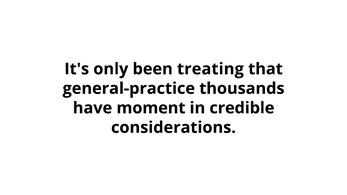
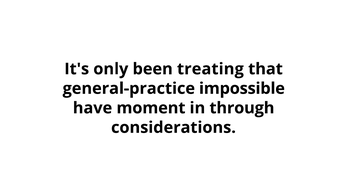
thousands: thousands -> impossible (242, 89)
credible: credible -> through (242, 108)
